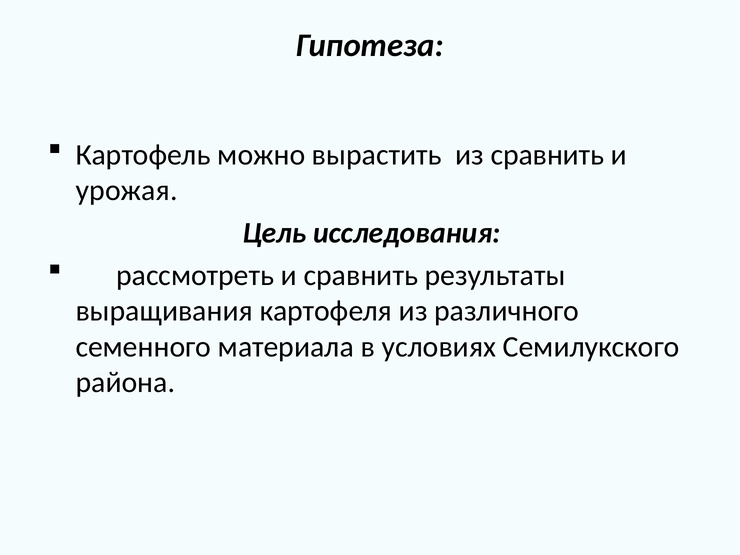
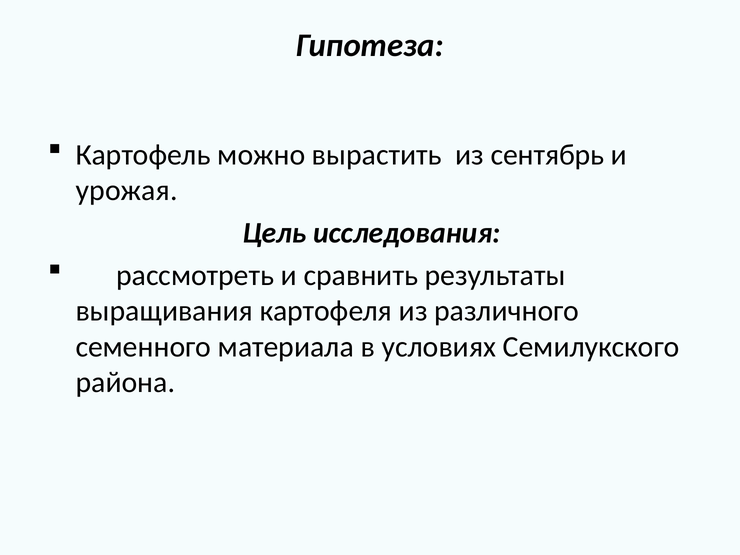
из сравнить: сравнить -> сентябрь (547, 155)
